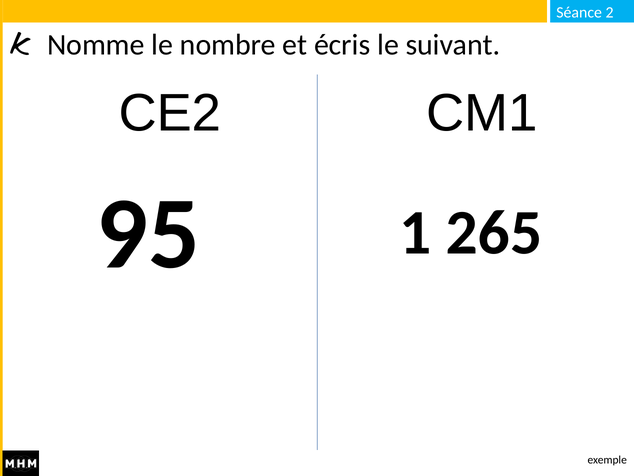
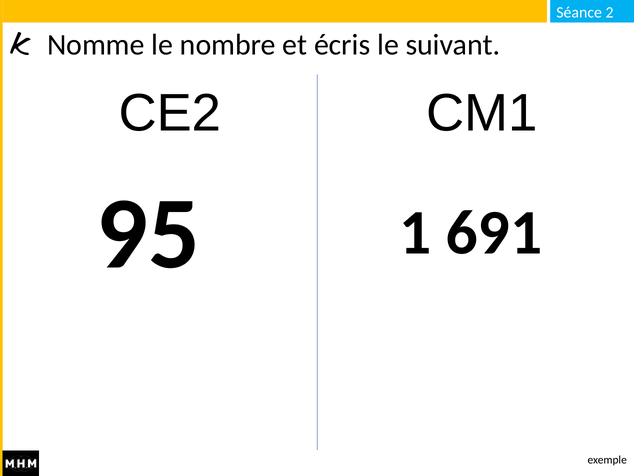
265: 265 -> 691 (494, 233)
